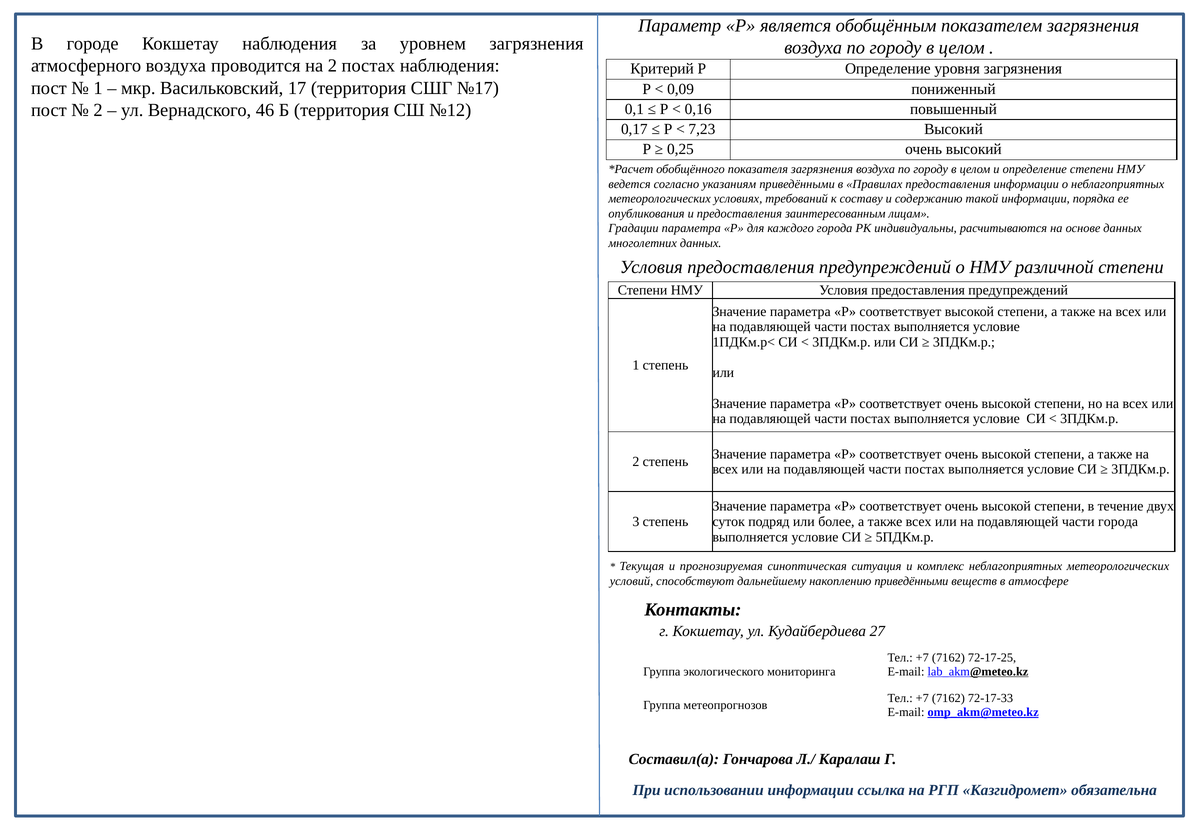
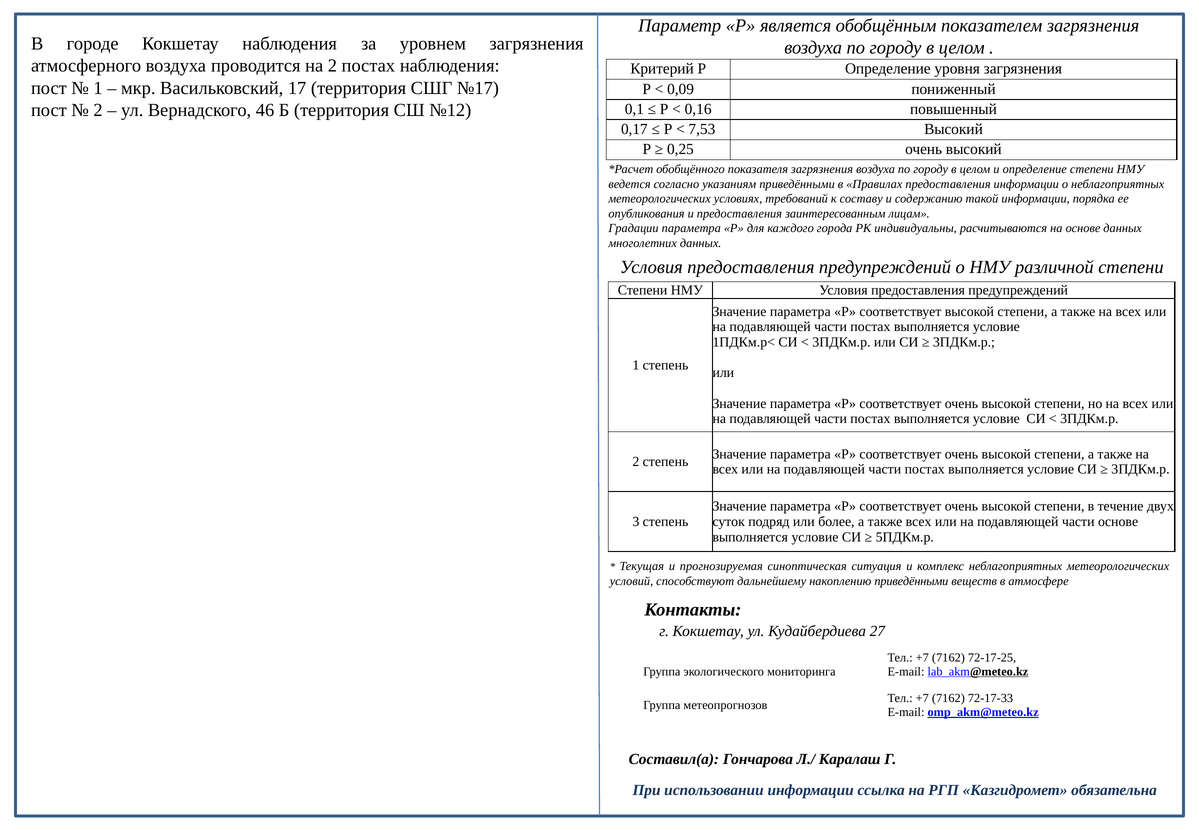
7,23: 7,23 -> 7,53 (702, 129)
части города: города -> основе (1118, 522)
